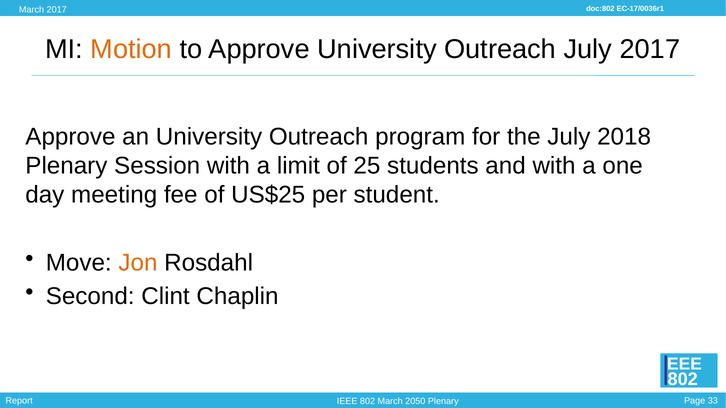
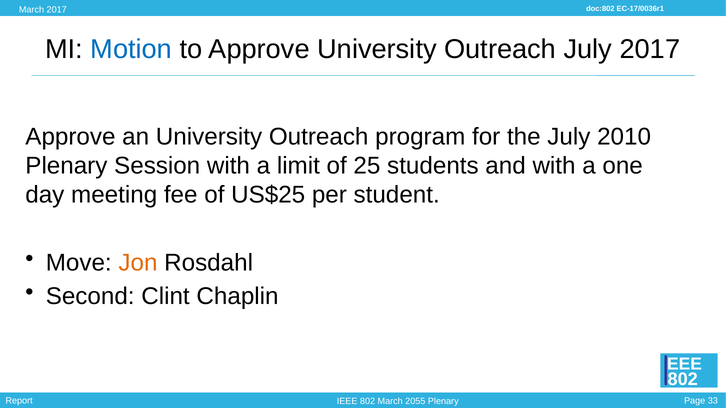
Motion colour: orange -> blue (131, 50)
2018: 2018 -> 2010 (624, 137)
2050: 2050 -> 2055 (415, 402)
